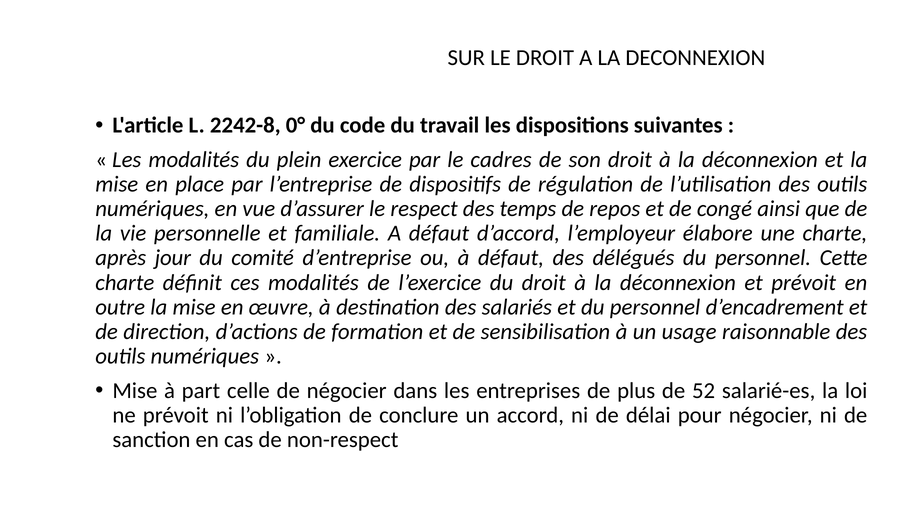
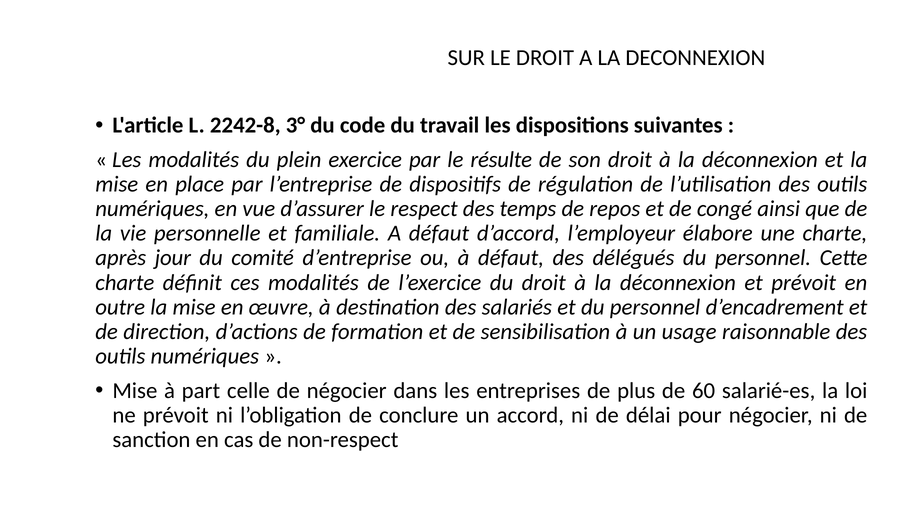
0°: 0° -> 3° (295, 125)
cadres: cadres -> résulte (501, 160)
52: 52 -> 60 (704, 391)
